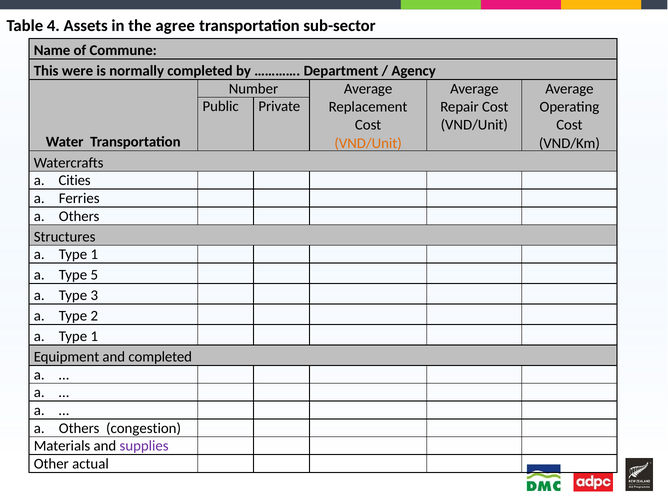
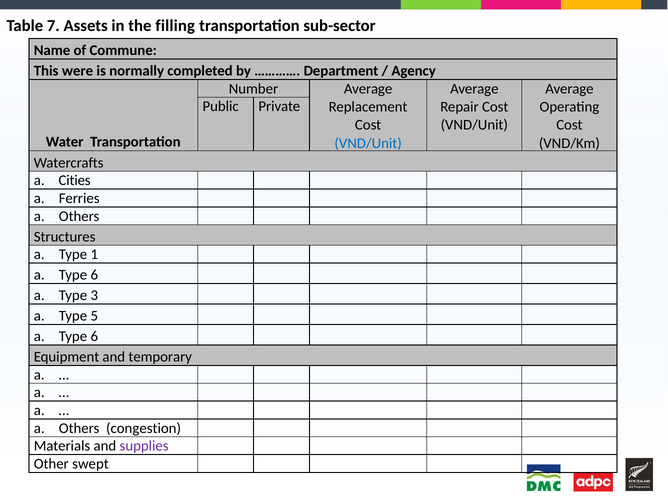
4: 4 -> 7 (53, 26)
agree: agree -> filling (175, 26)
VND/Unit colour: orange -> blue (368, 143)
5: 5 -> 6 (94, 275)
2: 2 -> 5 (94, 316)
1: 1 -> 6 (94, 336)
and completed: completed -> temporary (160, 357)
actual: actual -> swept (90, 464)
